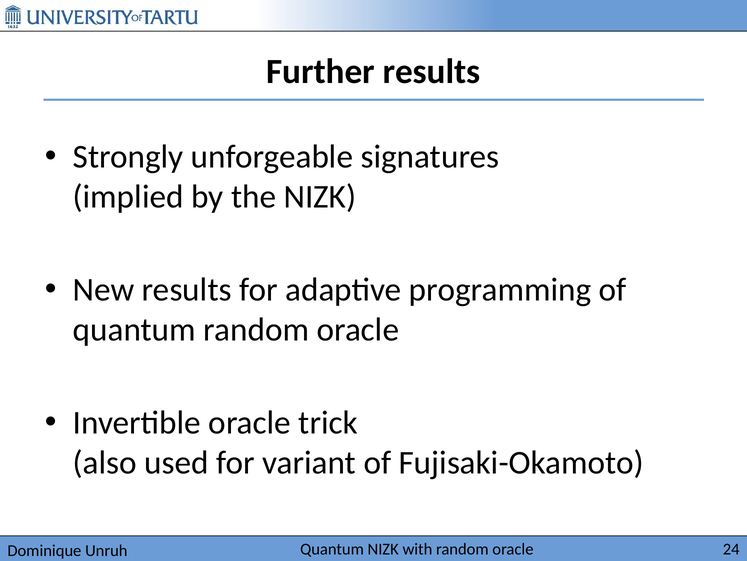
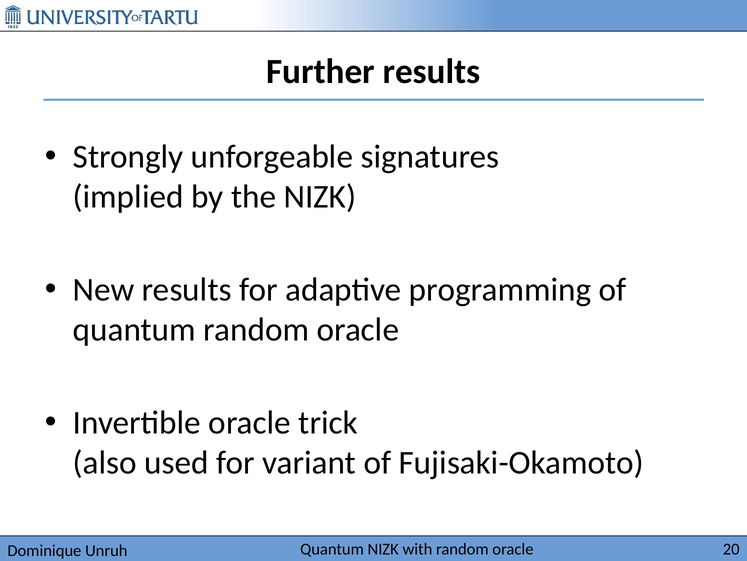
24: 24 -> 20 (731, 549)
